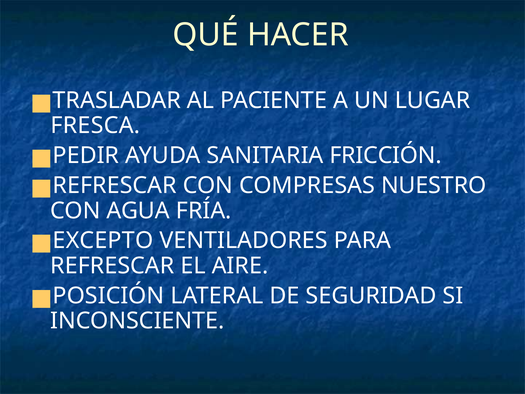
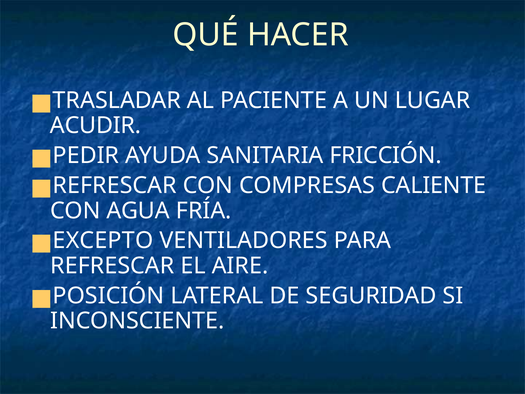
FRESCA: FRESCA -> ACUDIR (96, 126)
NUESTRO: NUESTRO -> CALIENTE (434, 185)
